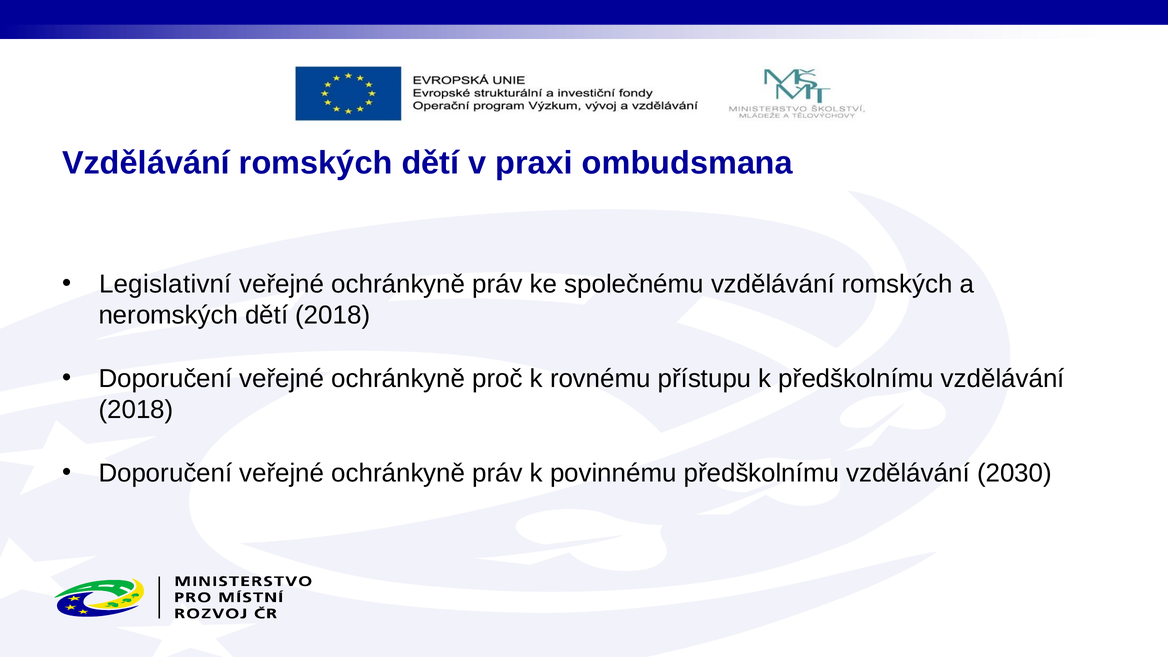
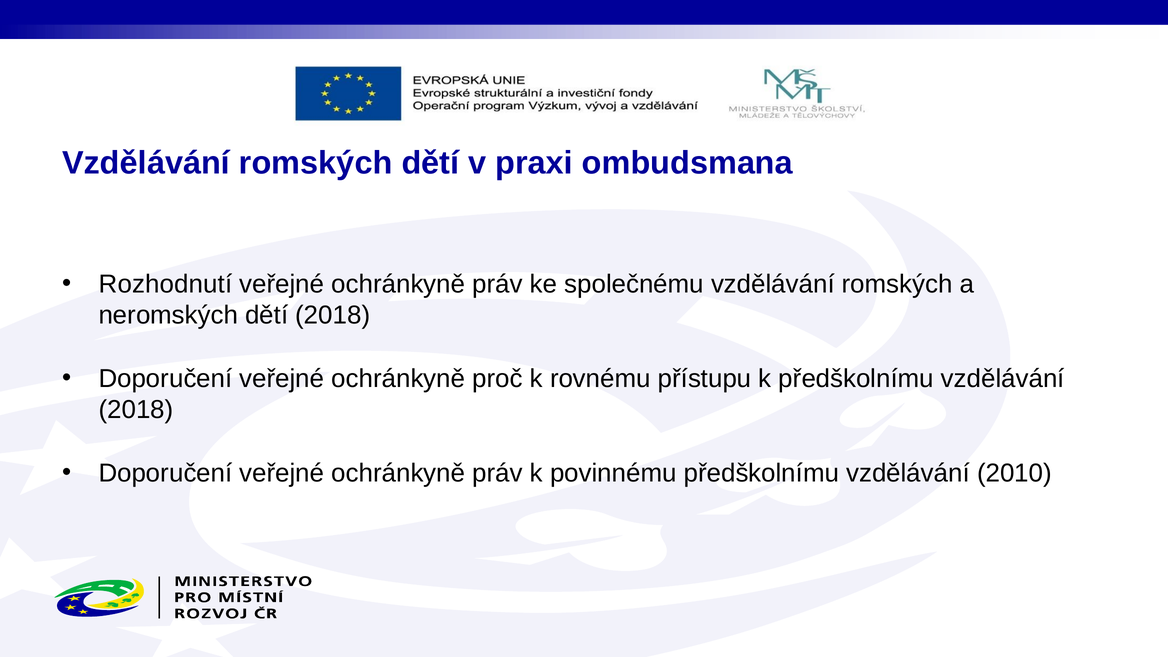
Legislativní: Legislativní -> Rozhodnutí (165, 284)
2030: 2030 -> 2010 (1014, 473)
